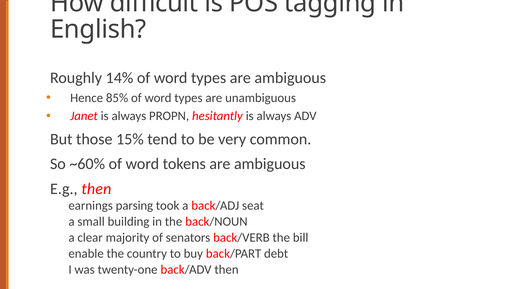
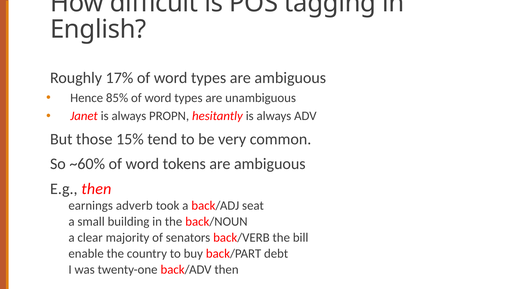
14%: 14% -> 17% (119, 78)
parsing: parsing -> adverb (134, 205)
